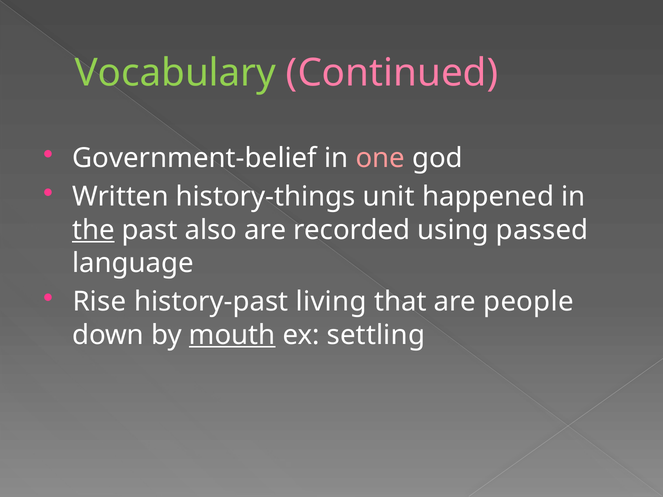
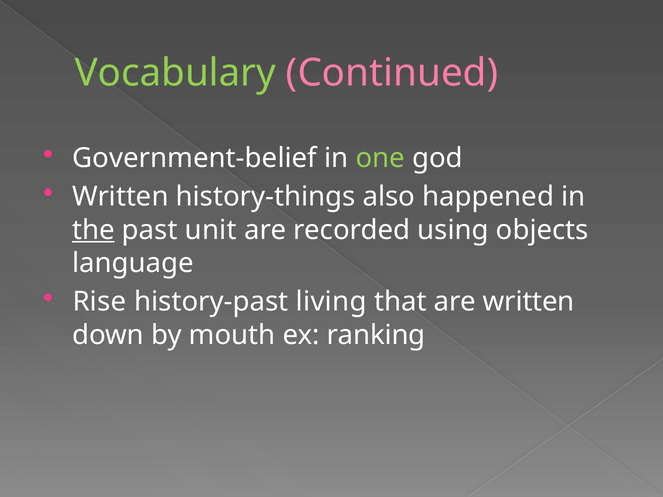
one colour: pink -> light green (380, 158)
unit: unit -> also (389, 197)
also: also -> unit (211, 230)
passed: passed -> objects (542, 230)
are people: people -> written (529, 302)
mouth underline: present -> none (232, 335)
settling: settling -> ranking (376, 335)
